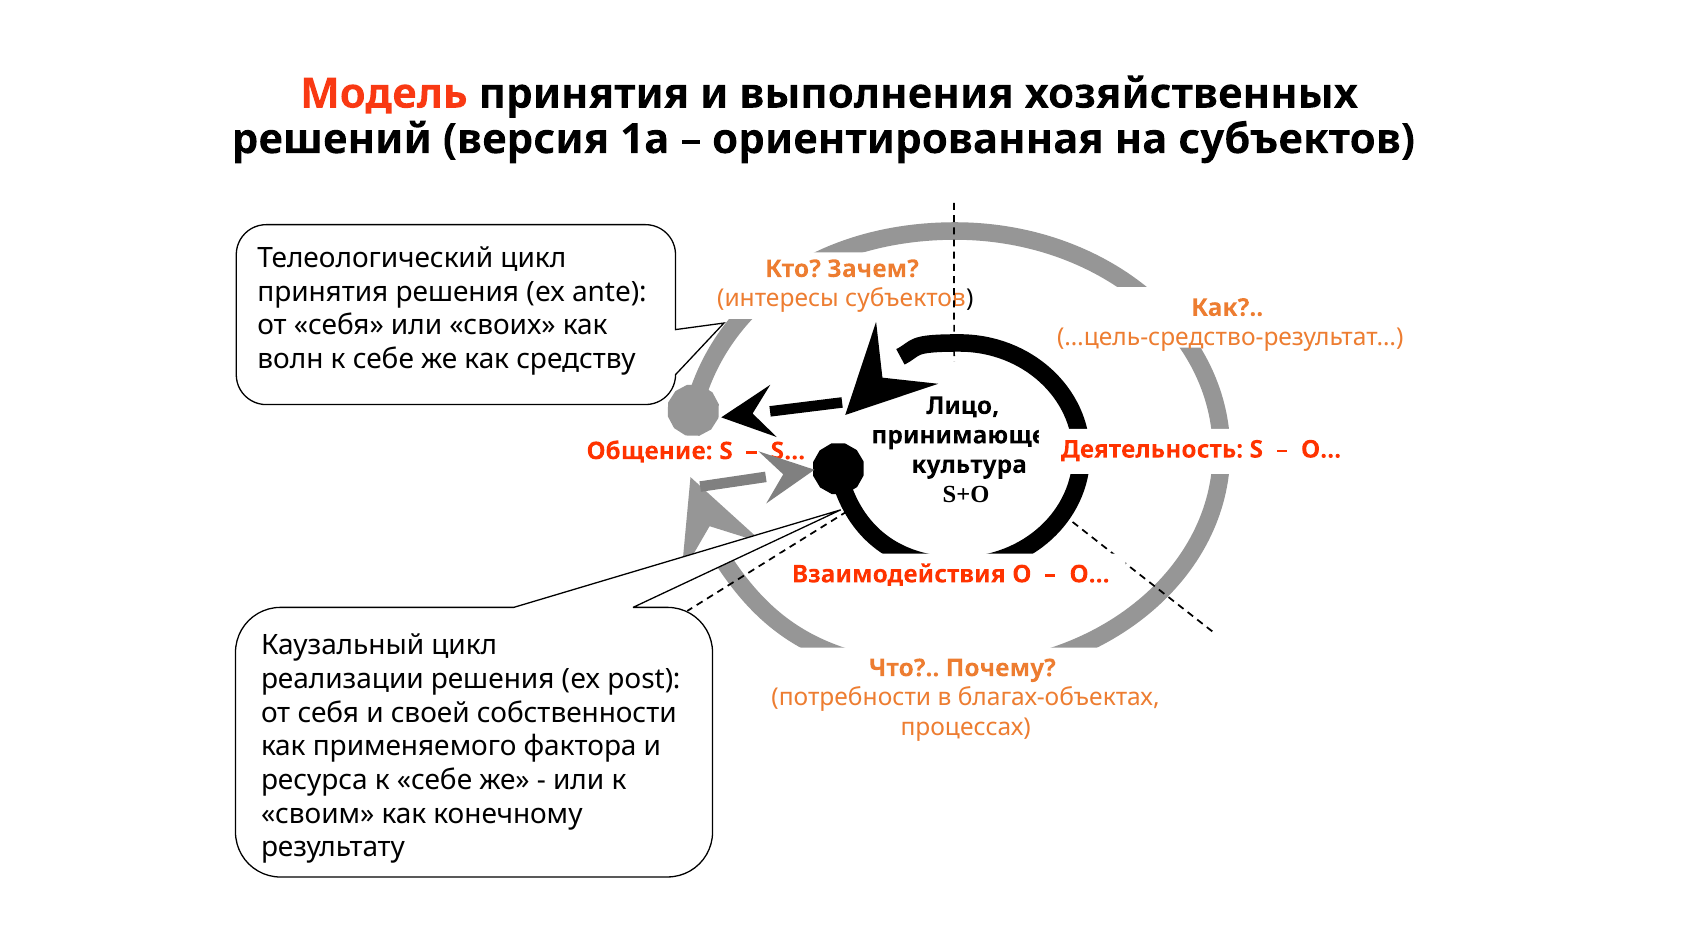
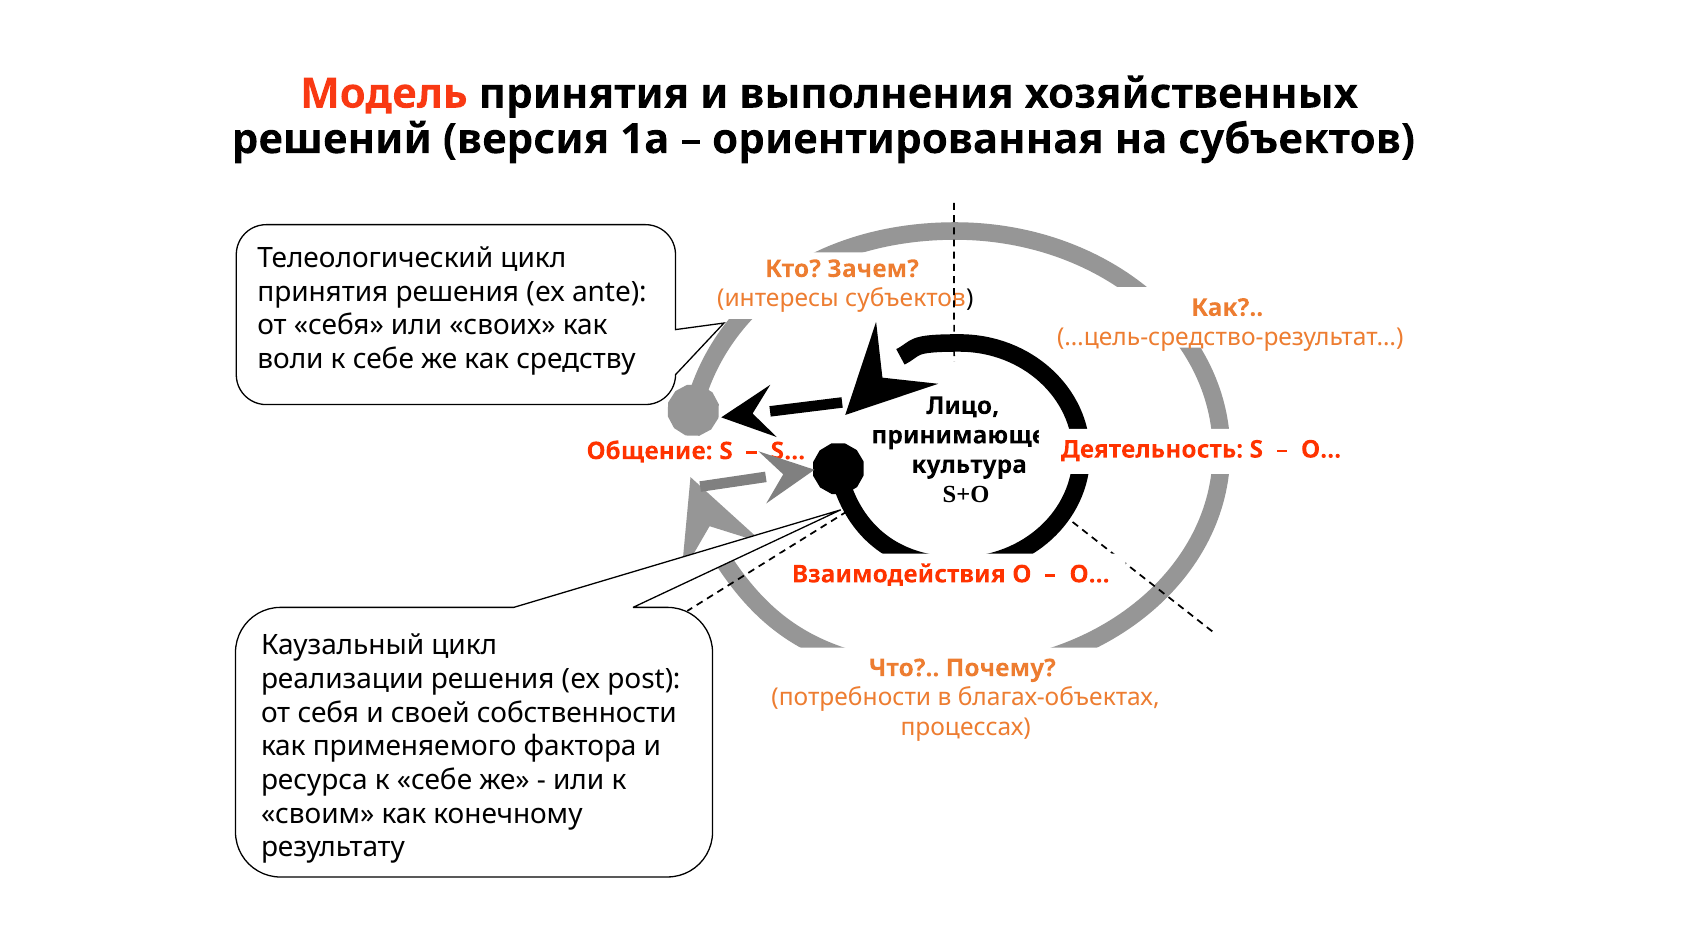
волн: волн -> воли (291, 359)
